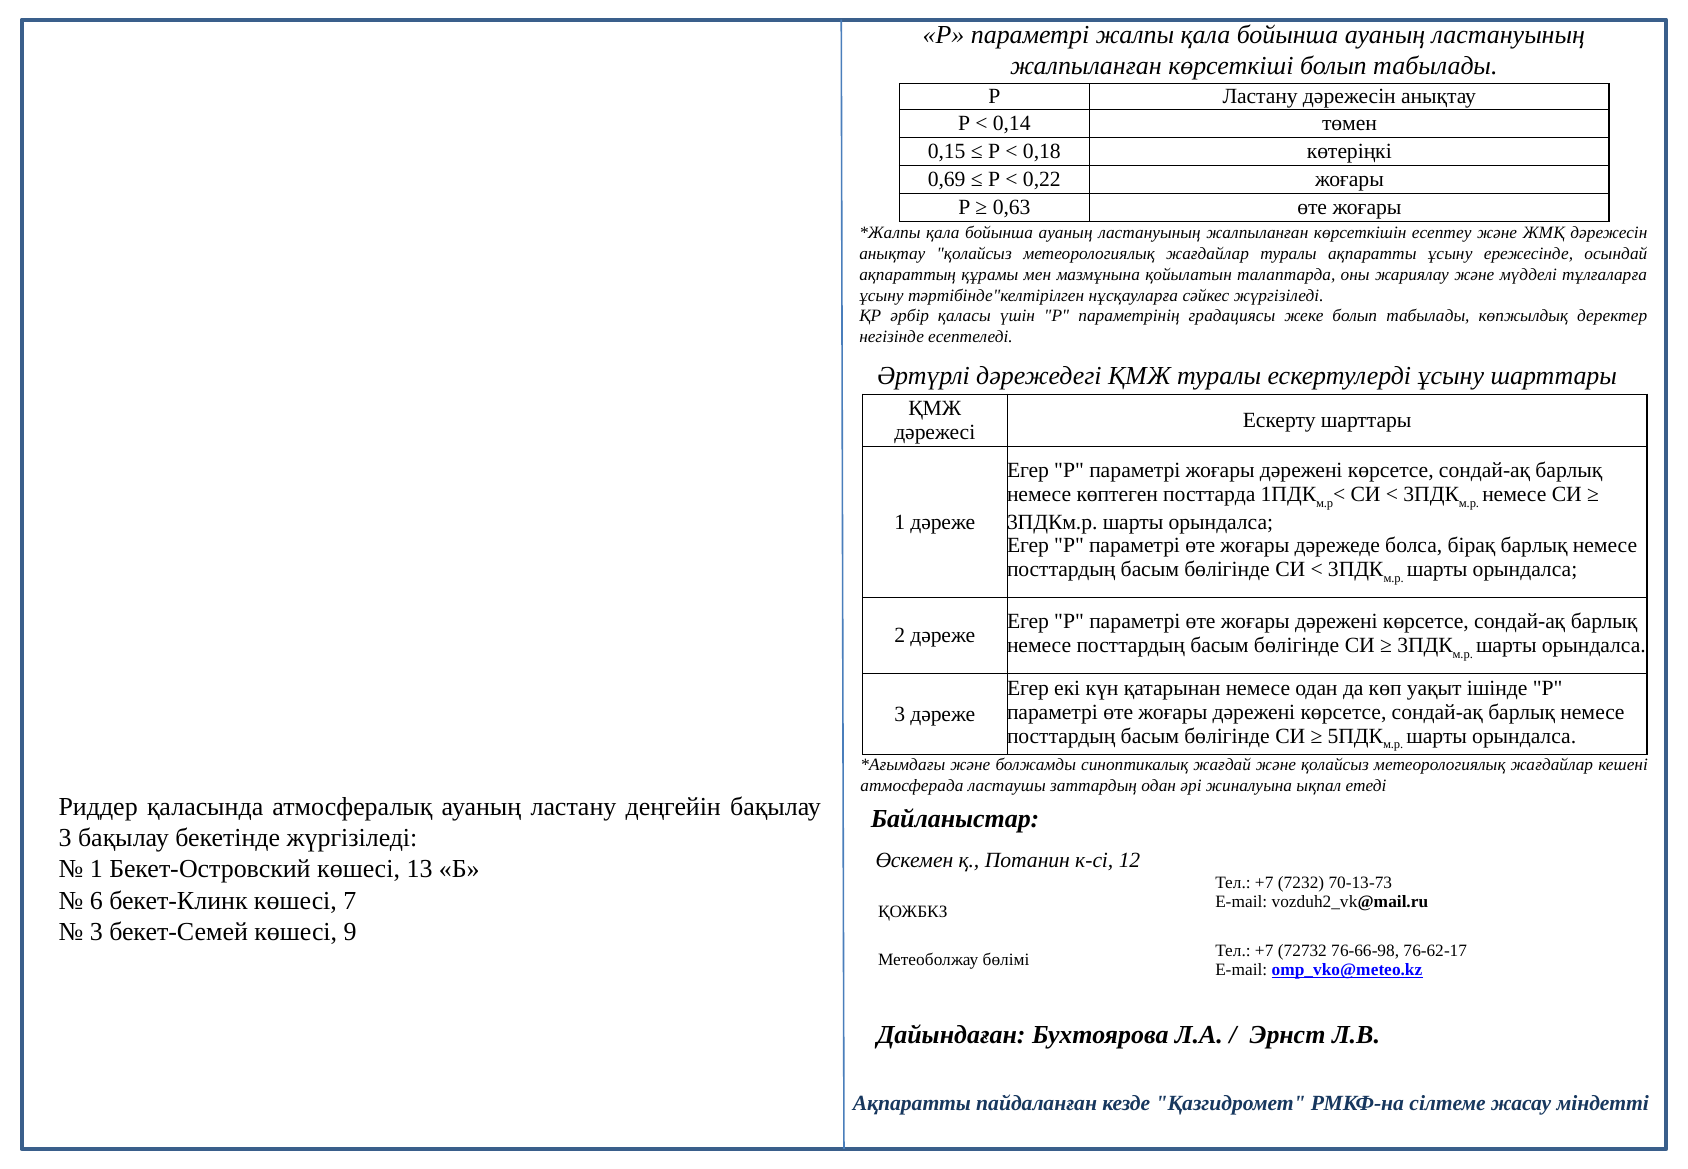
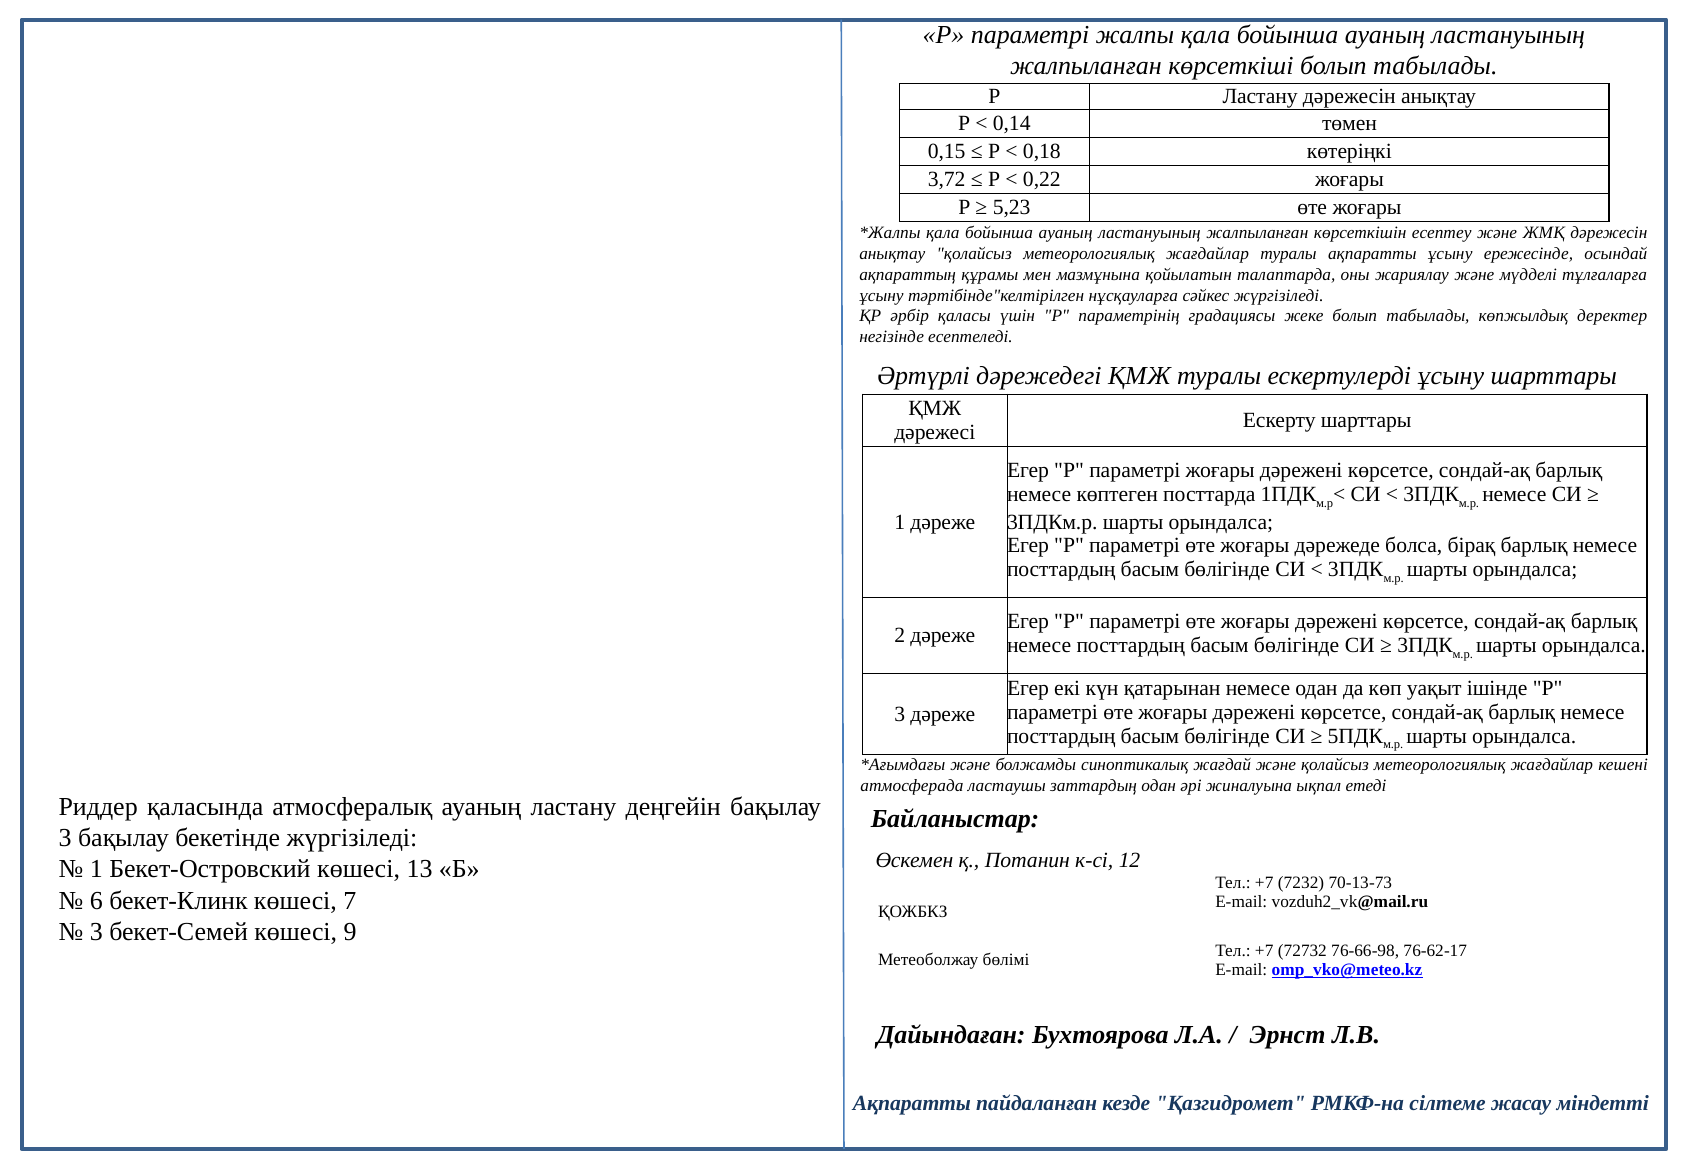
0,69: 0,69 -> 3,72 (947, 179)
0,63: 0,63 -> 5,23 (1012, 207)
